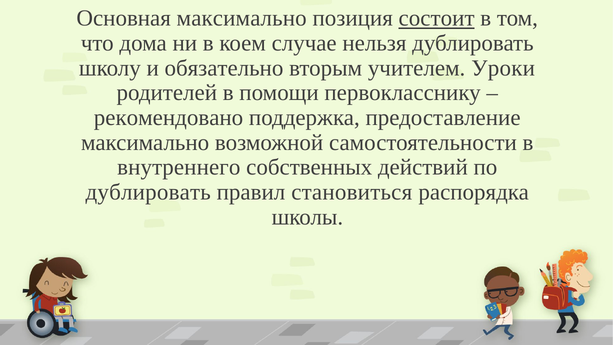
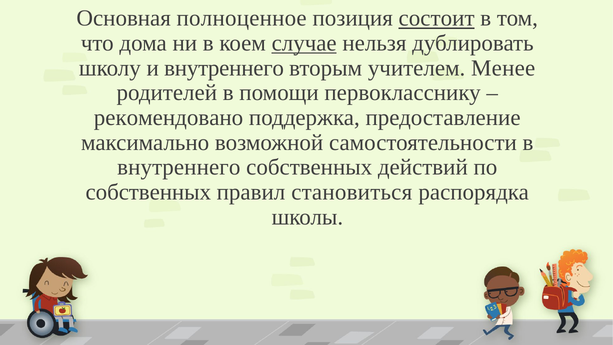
Основная максимально: максимально -> полноценное (242, 18)
случае underline: none -> present (304, 43)
и обязательно: обязательно -> внутреннего (224, 68)
Уроки: Уроки -> Менее (503, 68)
дублировать: дублировать -> собственных (148, 192)
